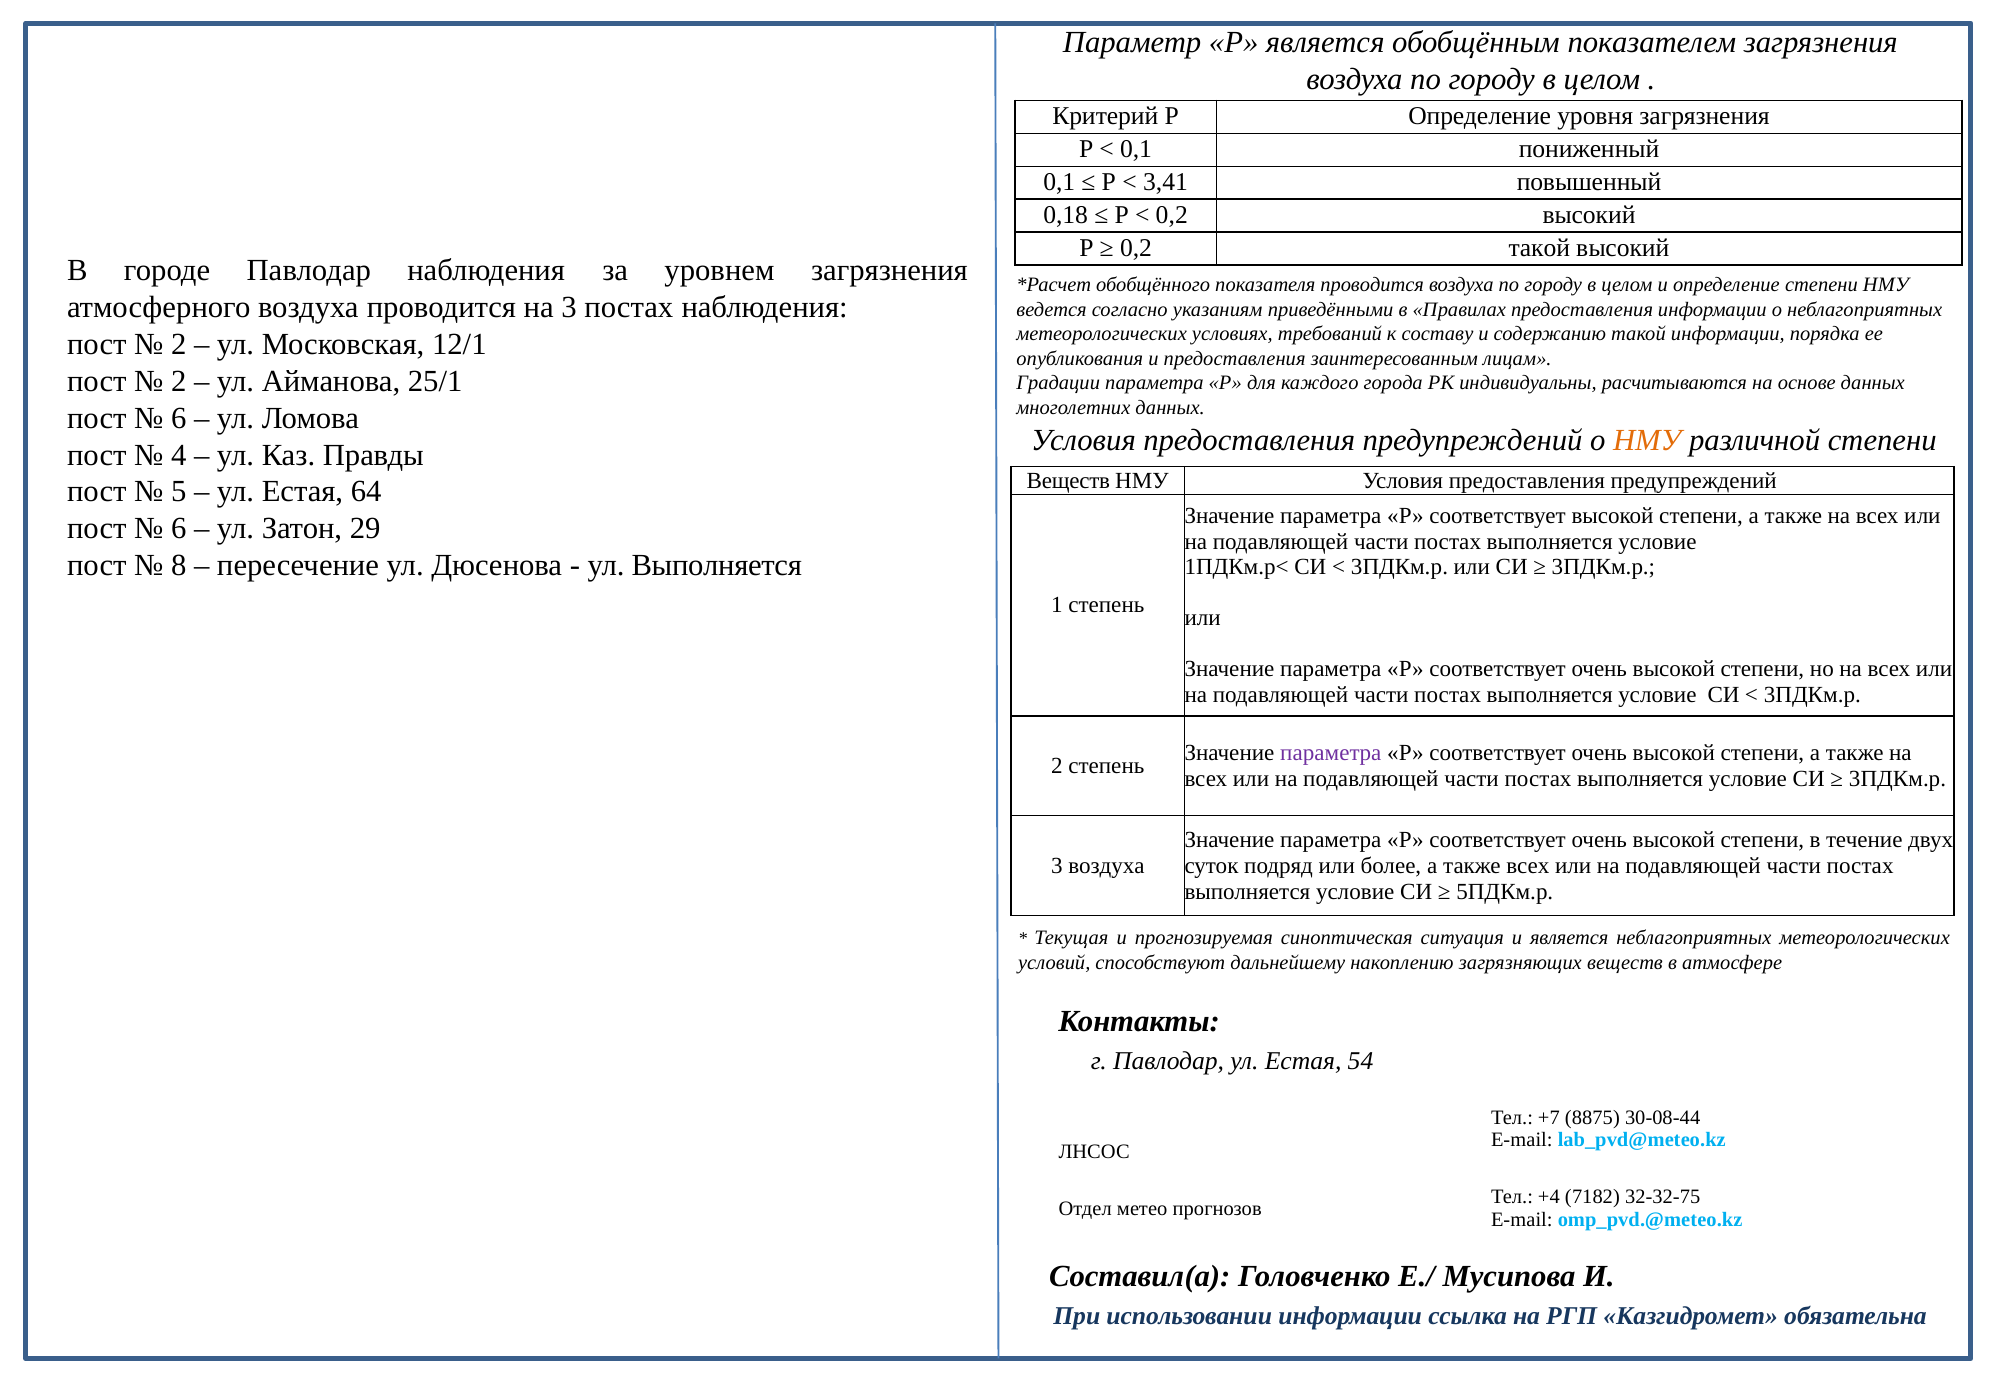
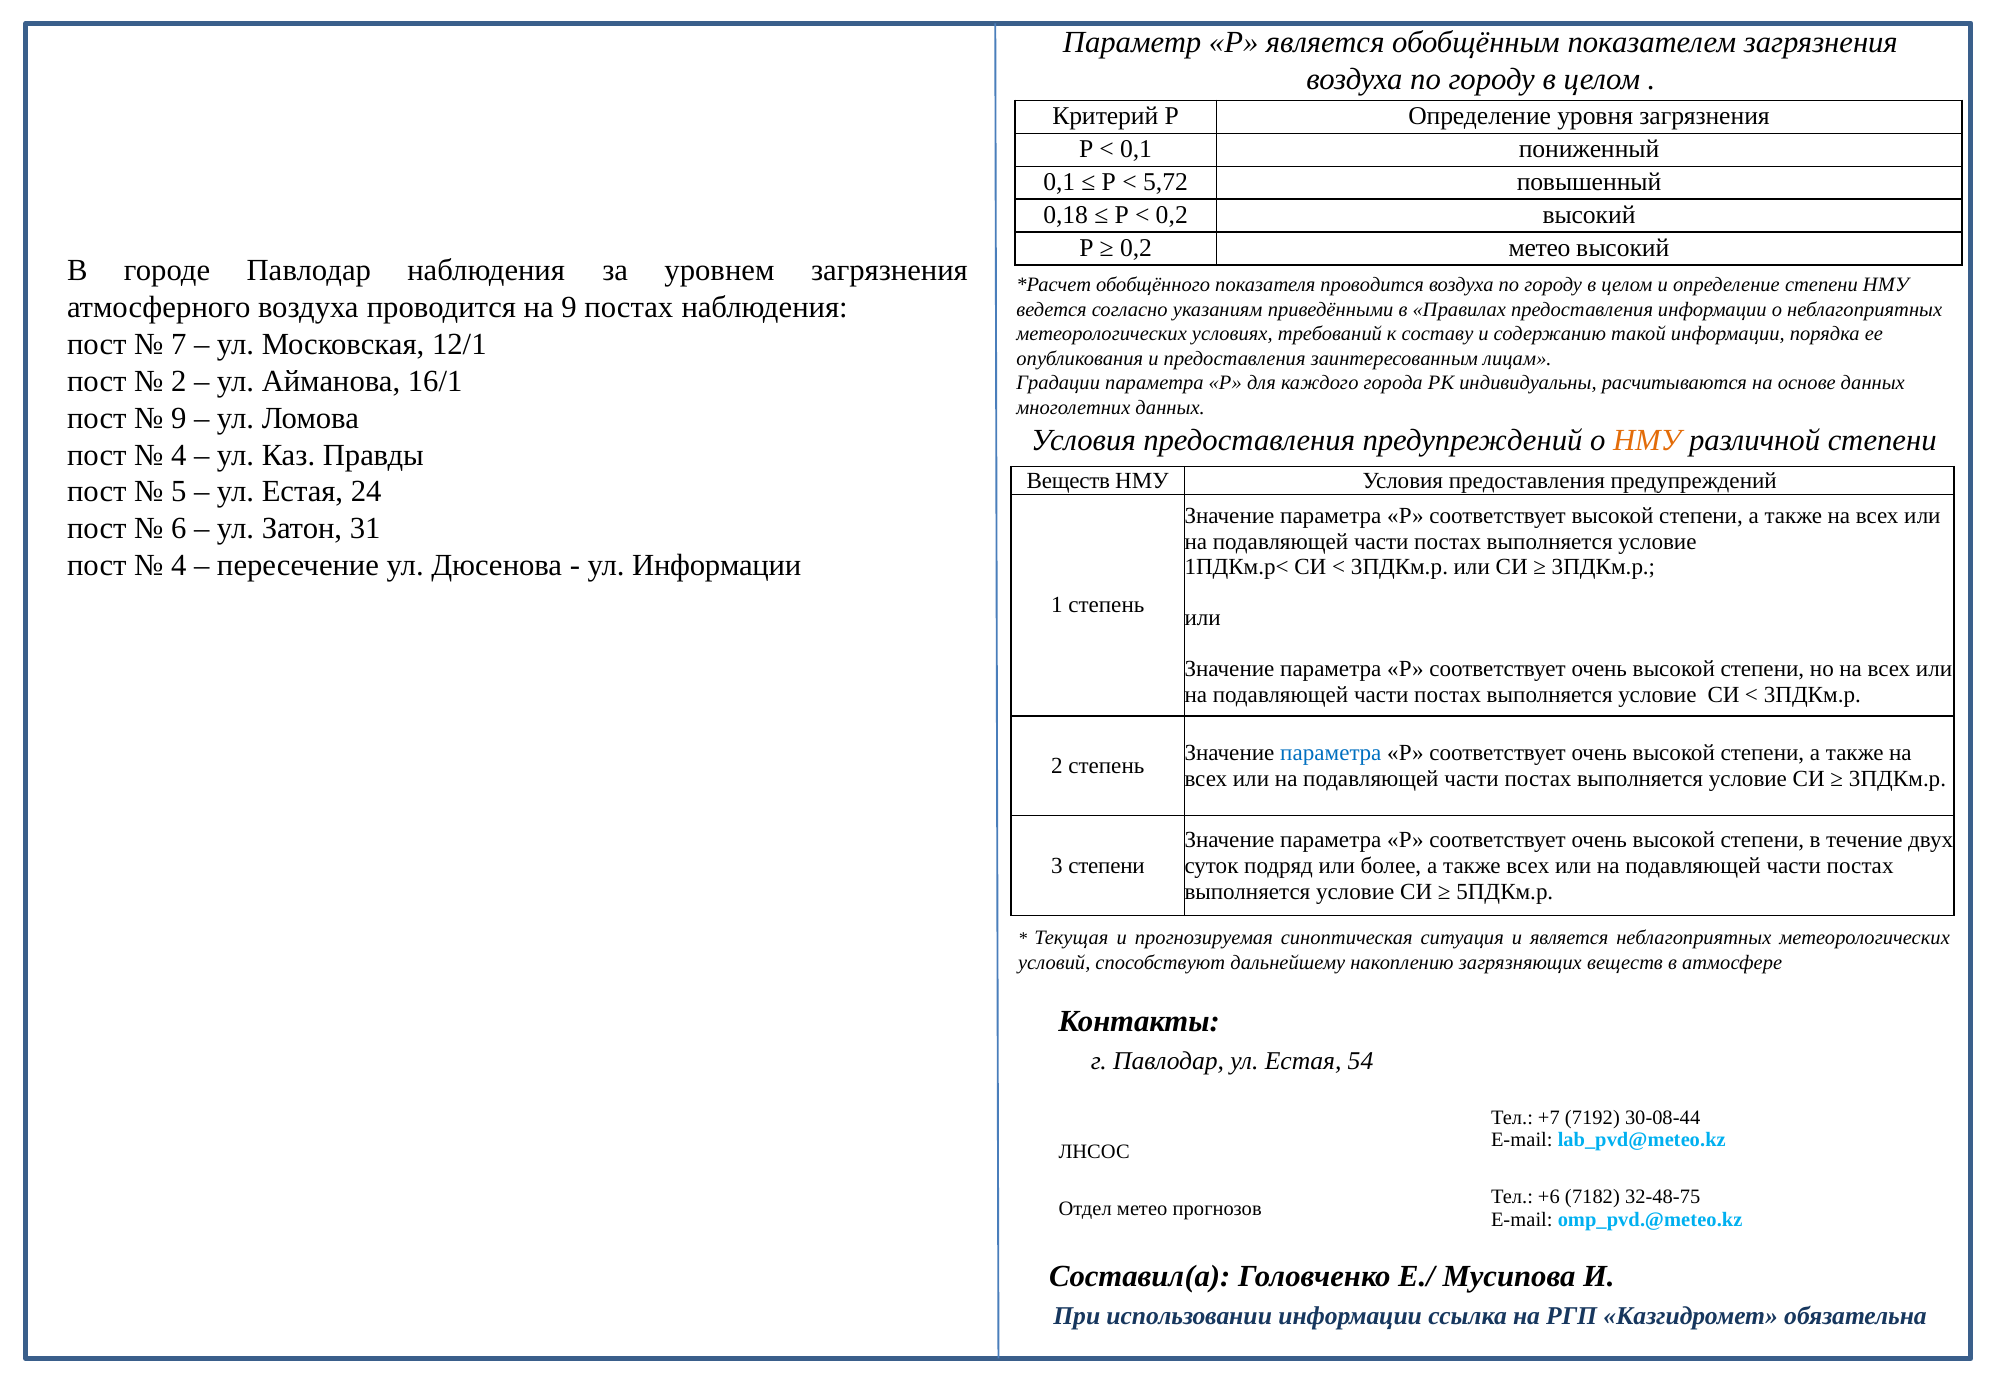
3,41: 3,41 -> 5,72 (1166, 182)
0,2 такой: такой -> метео (1540, 248)
на 3: 3 -> 9 (569, 308)
2: 2 -> 7 (179, 345)
25/1: 25/1 -> 16/1 (435, 381)
6: 6 -> 9 (179, 418)
64: 64 -> 24 (366, 492)
29: 29 -> 31 (365, 529)
8: 8 -> 4 (179, 566)
ул Выполняется: Выполняется -> Информации (717, 566)
параметра colour: purple -> blue (1331, 754)
3 воздуха: воздуха -> степени (1107, 866)
8875: 8875 -> 7192 (1592, 1118)
+4: +4 -> +6 (1549, 1198)
32-32-75: 32-32-75 -> 32-48-75 (1663, 1198)
